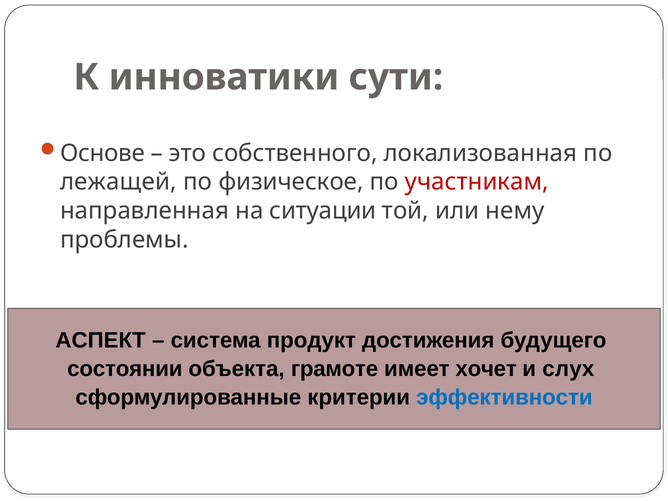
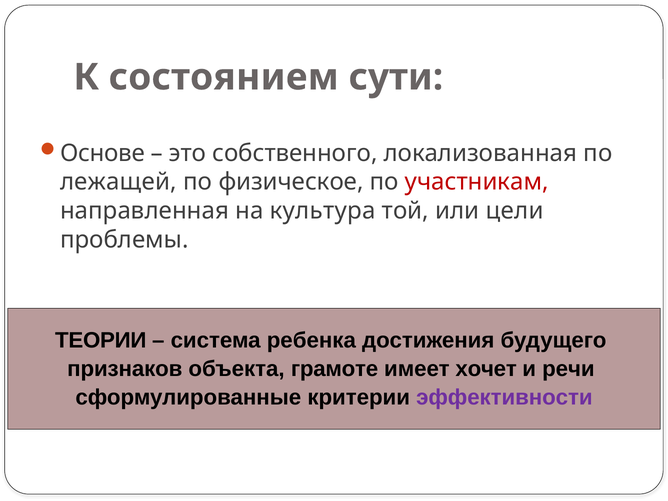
инноватики: инноватики -> состоянием (224, 77)
ситуации: ситуации -> культура (323, 211)
нему: нему -> цели (515, 211)
АСПЕКТ: АСПЕКТ -> ТЕОРИИ (101, 340)
продукт: продукт -> ребенка (311, 340)
состоянии: состоянии -> признаков (125, 369)
слух: слух -> речи (568, 369)
эффективности colour: blue -> purple (504, 397)
